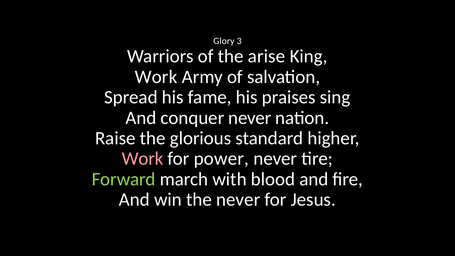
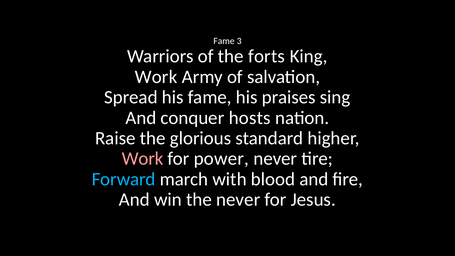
Glory: Glory -> Fame (224, 41)
arise: arise -> forts (267, 56)
conquer never: never -> hosts (250, 118)
Forward colour: light green -> light blue (124, 179)
